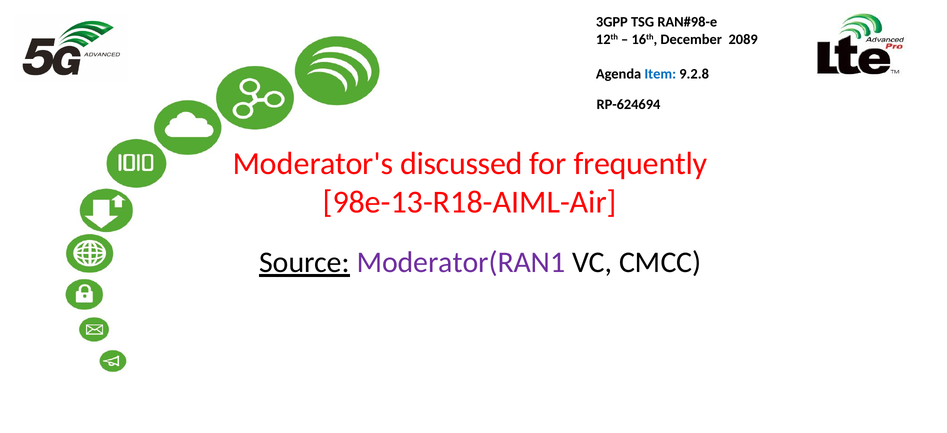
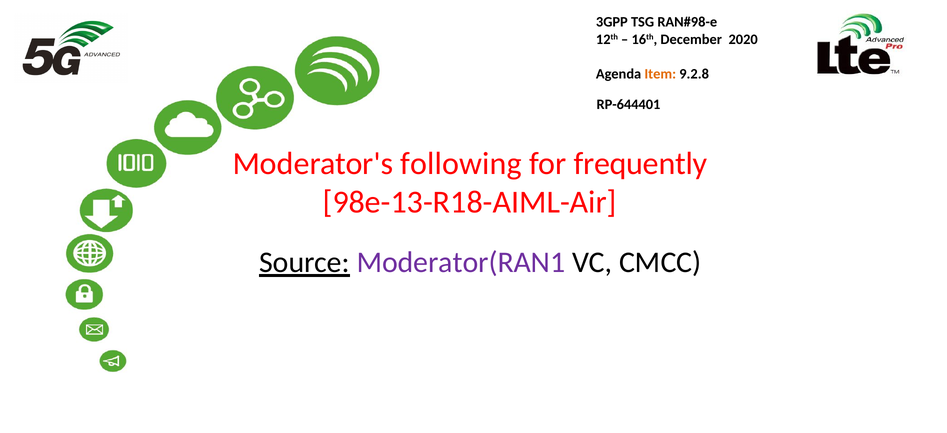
2089: 2089 -> 2020 (743, 39)
Item colour: blue -> orange (660, 74)
RP-624694: RP-624694 -> RP-644401 (628, 104)
discussed: discussed -> following (461, 164)
